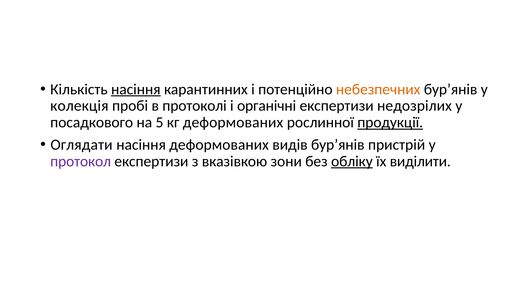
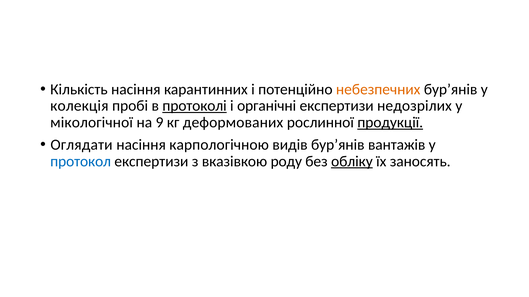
насіння underline: present -> none (136, 89)
протоколі underline: none -> present (195, 106)
посадкового: посадкового -> мікологічної (92, 123)
5: 5 -> 9 (160, 123)
насіння деформованих: деформованих -> карпологічною (219, 145)
пристрій: пристрій -> вантажів (397, 145)
протокол colour: purple -> blue (81, 162)
зони: зони -> роду (286, 162)
виділити: виділити -> заносять (420, 162)
